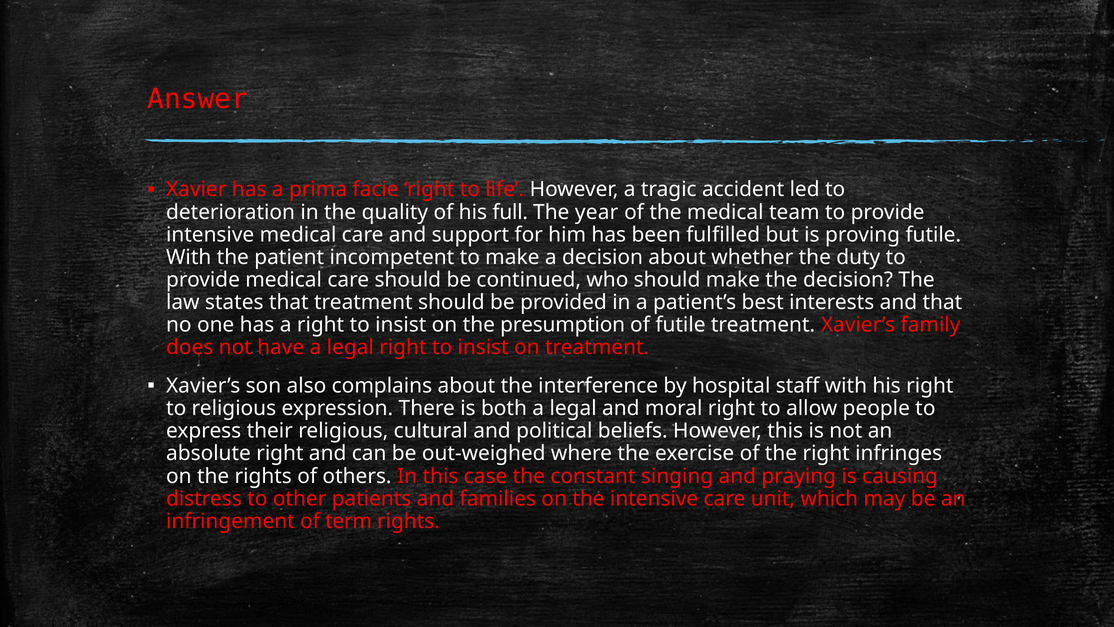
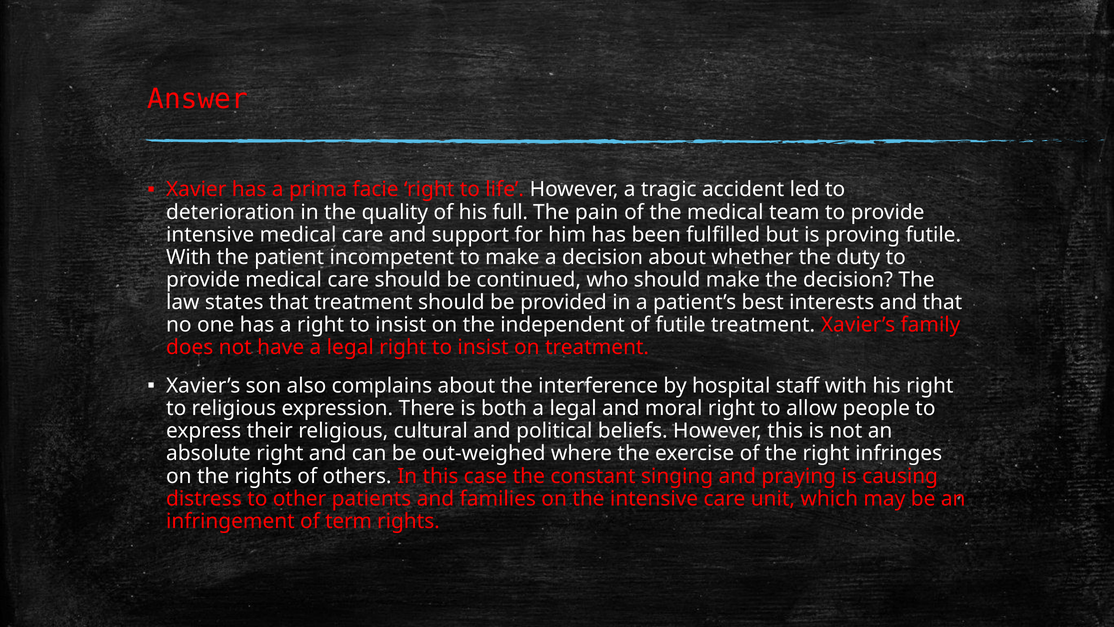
year: year -> pain (597, 212)
presumption: presumption -> independent (563, 325)
